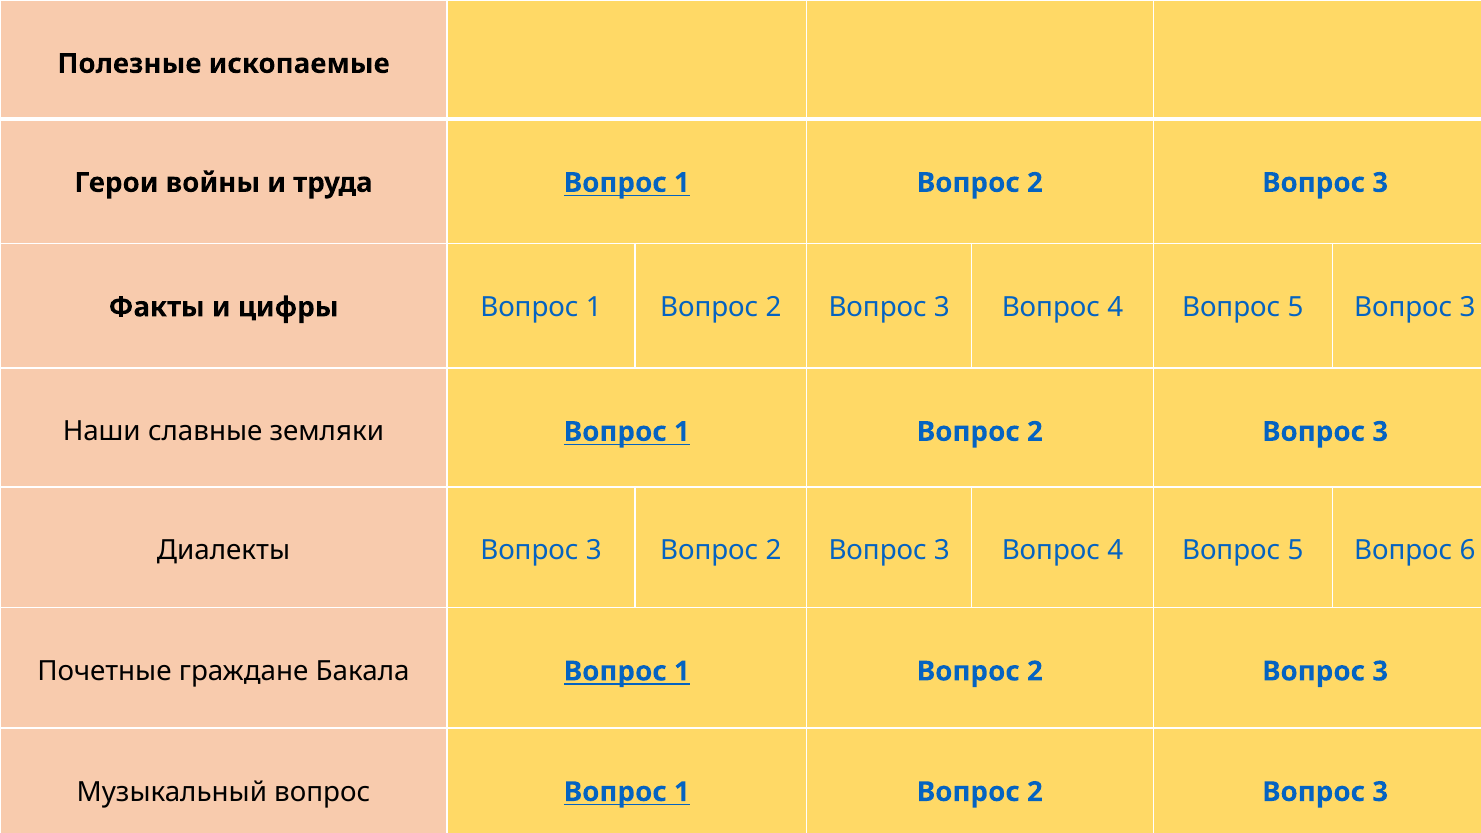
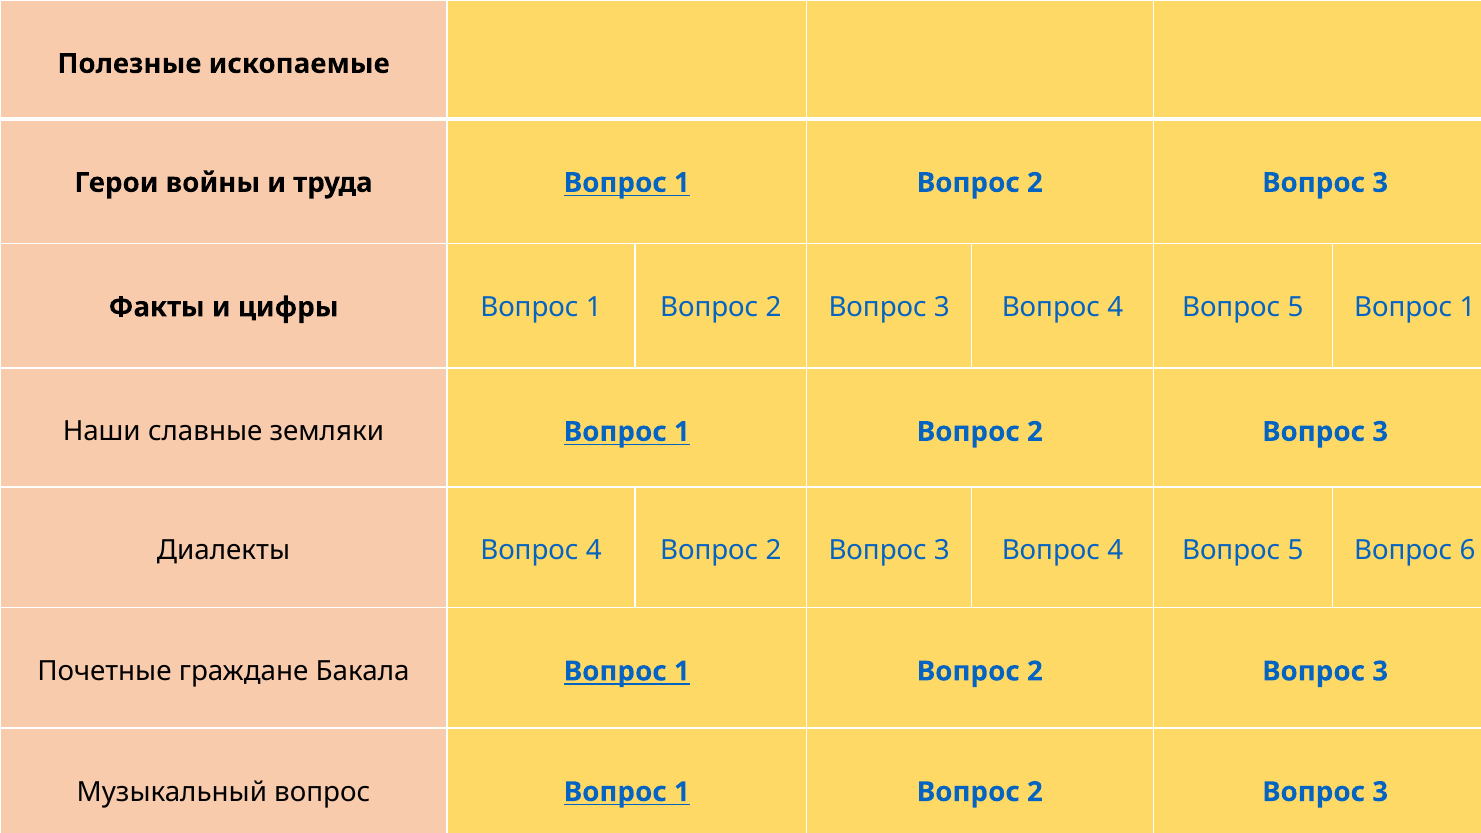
5 Вопрос 3: 3 -> 1 (1468, 307)
Диалекты Вопрос 3: 3 -> 4 (594, 551)
